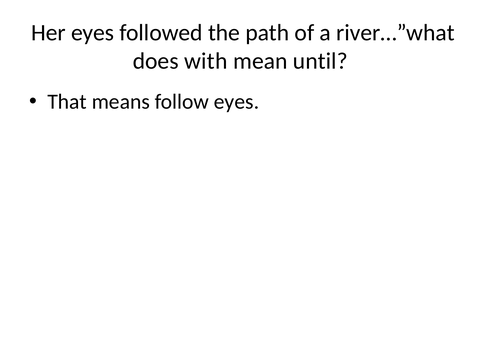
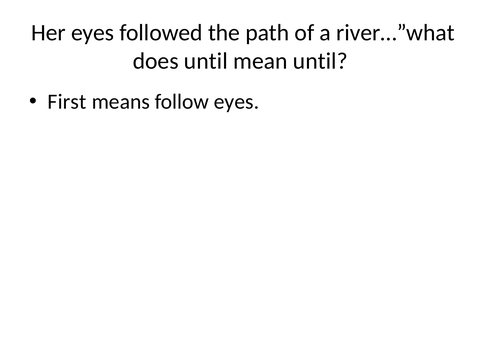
does with: with -> until (206, 61)
That: That -> First (67, 102)
